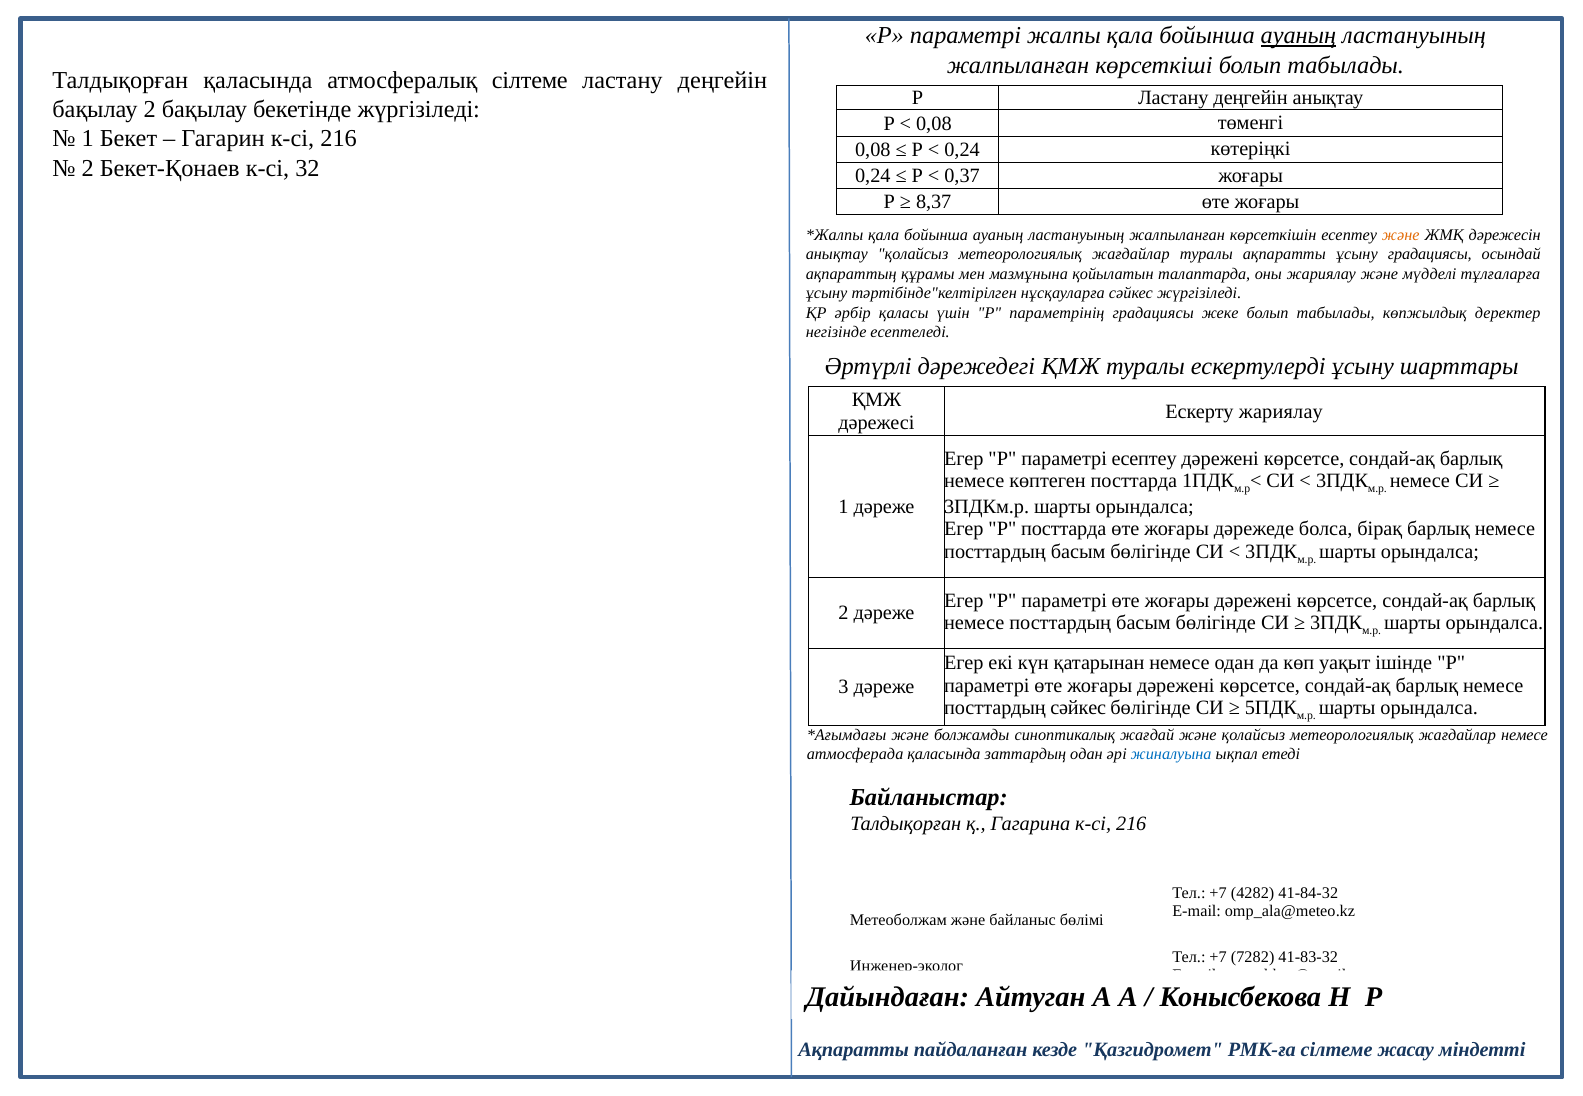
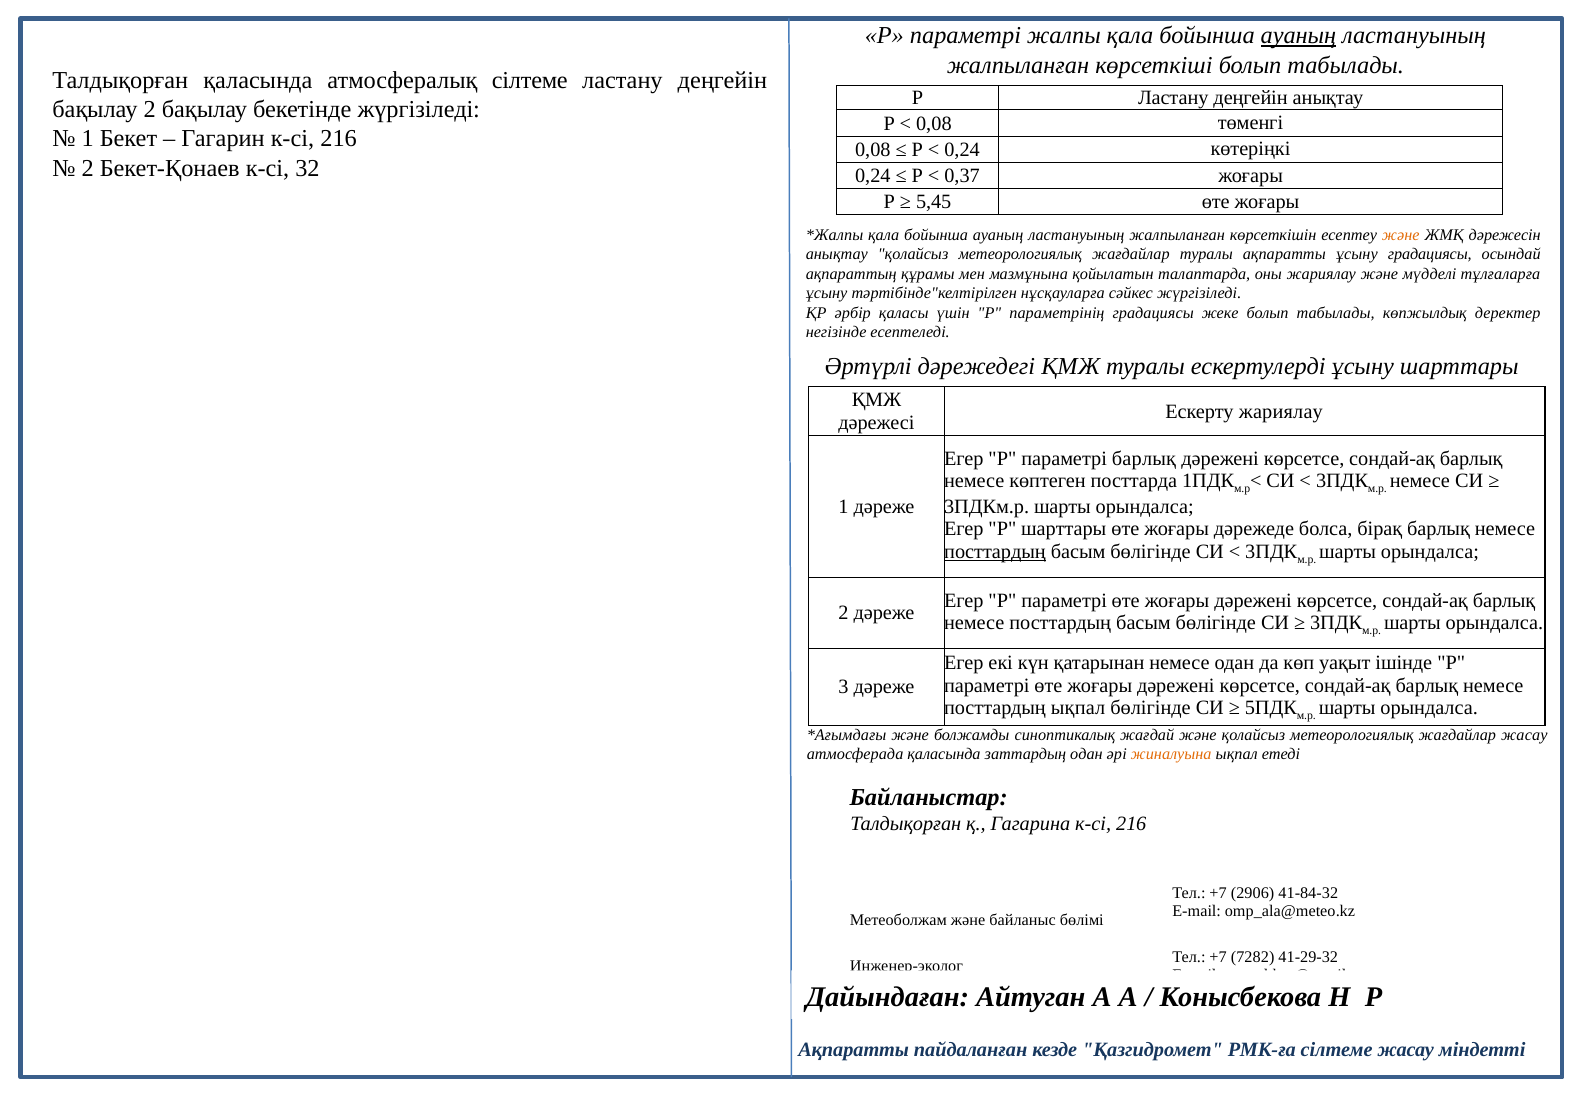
8,37: 8,37 -> 5,45 (934, 202)
параметрі есептеу: есептеу -> барлық (1144, 459)
P посттарда: посттарда -> шарттары (1064, 529)
посттардың underline: none -> present (995, 551)
посттардың сәйкес: сәйкес -> ықпал (1078, 708)
жағдайлар немесе: немесе -> жасау (1524, 735)
жиналуына colour: blue -> orange (1171, 754)
4282: 4282 -> 2906 (1253, 893)
41-83-32: 41-83-32 -> 41-29-32 (1308, 957)
